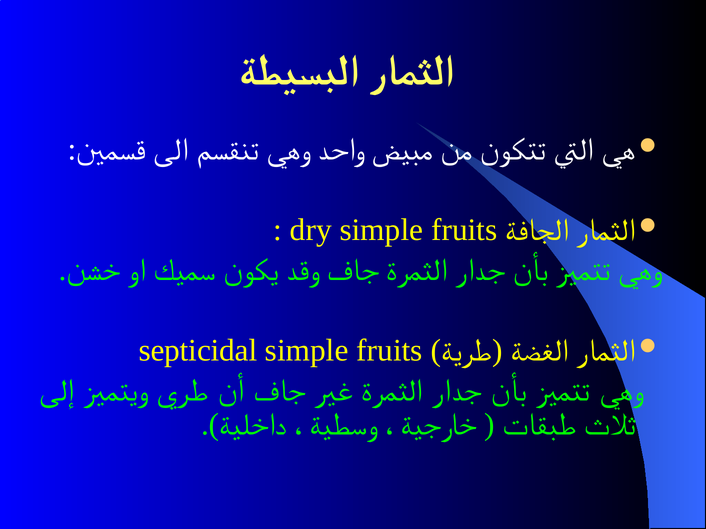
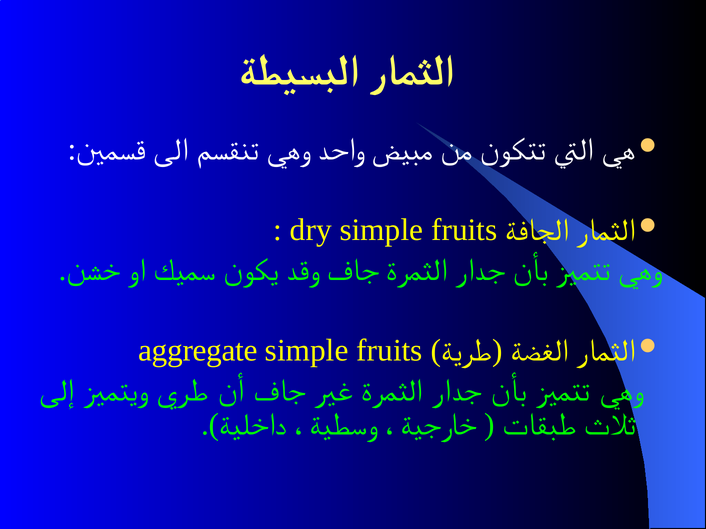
septicidal: septicidal -> aggregate (198, 351)
